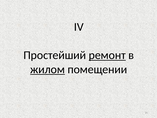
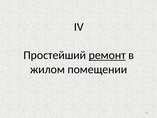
жилом underline: present -> none (48, 69)
